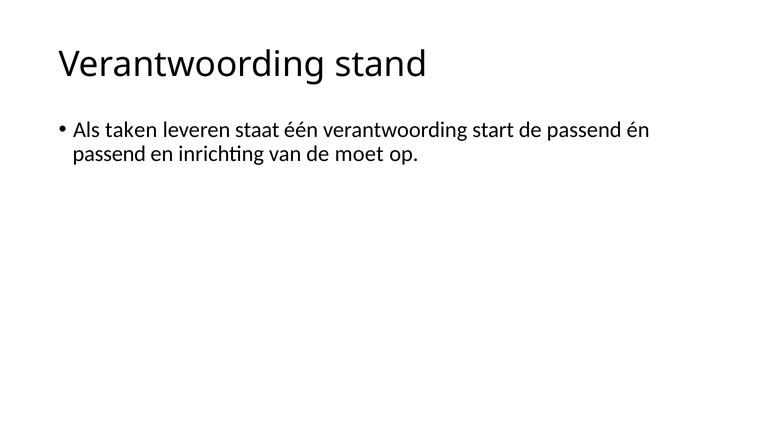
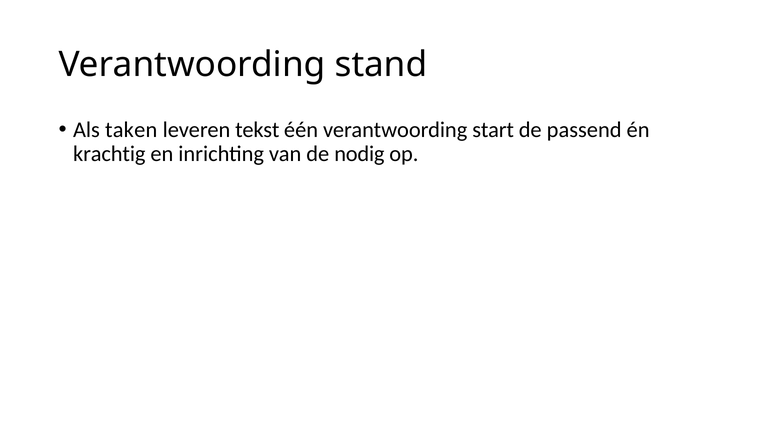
staat: staat -> tekst (257, 130)
passend: passend -> krachtig (109, 154)
moet: moet -> nodig (359, 154)
